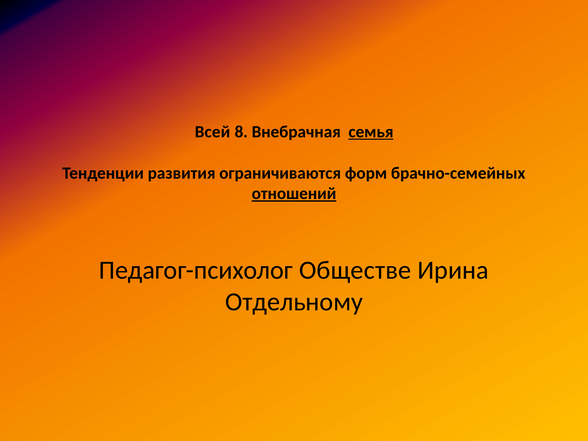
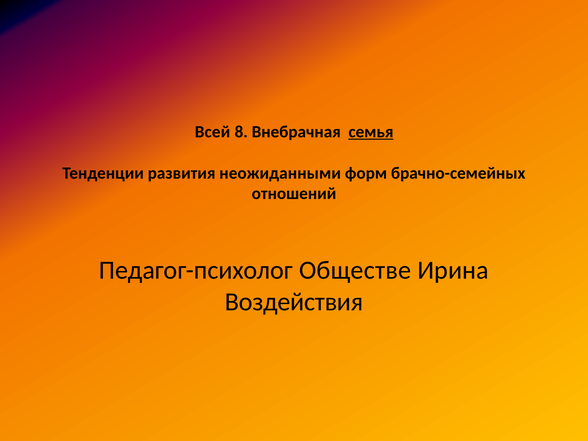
ограничиваются: ограничиваются -> неожиданными (280, 173)
отношений underline: present -> none (294, 194)
Отдельному: Отдельному -> Воздействия (294, 302)
